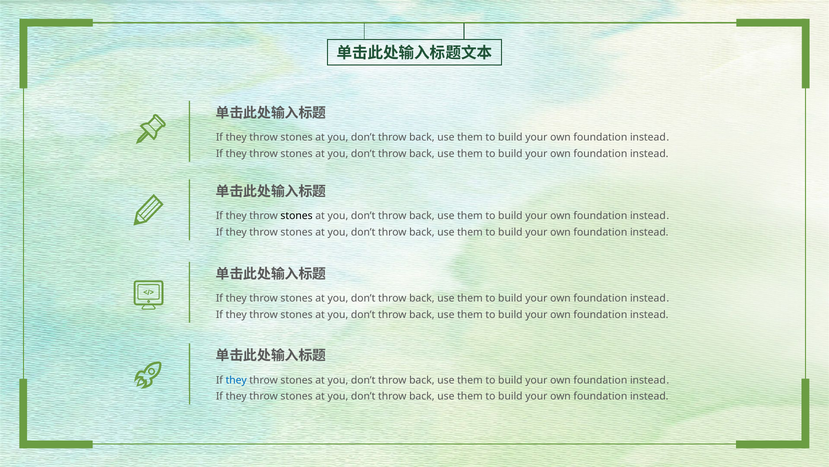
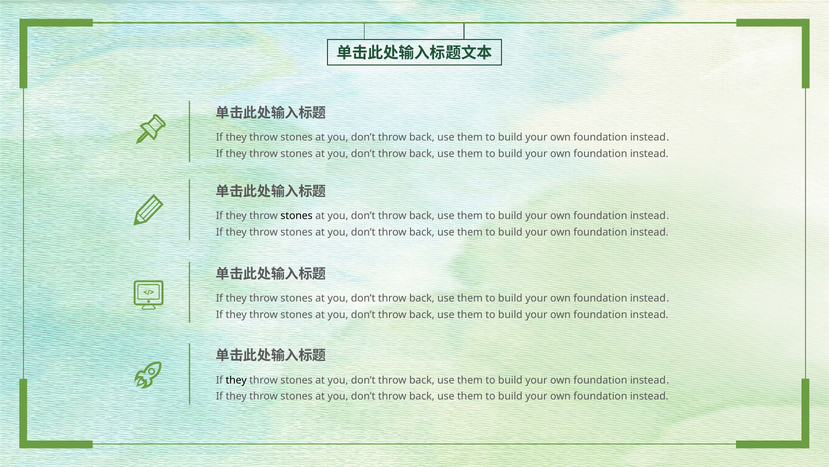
they colour: blue -> black (236, 380)
